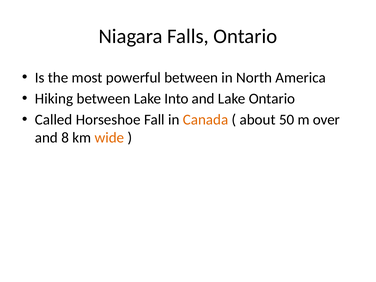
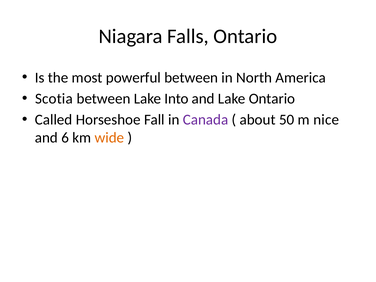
Hiking: Hiking -> Scotia (54, 99)
Canada colour: orange -> purple (206, 120)
over: over -> nice (326, 120)
8: 8 -> 6 (65, 138)
